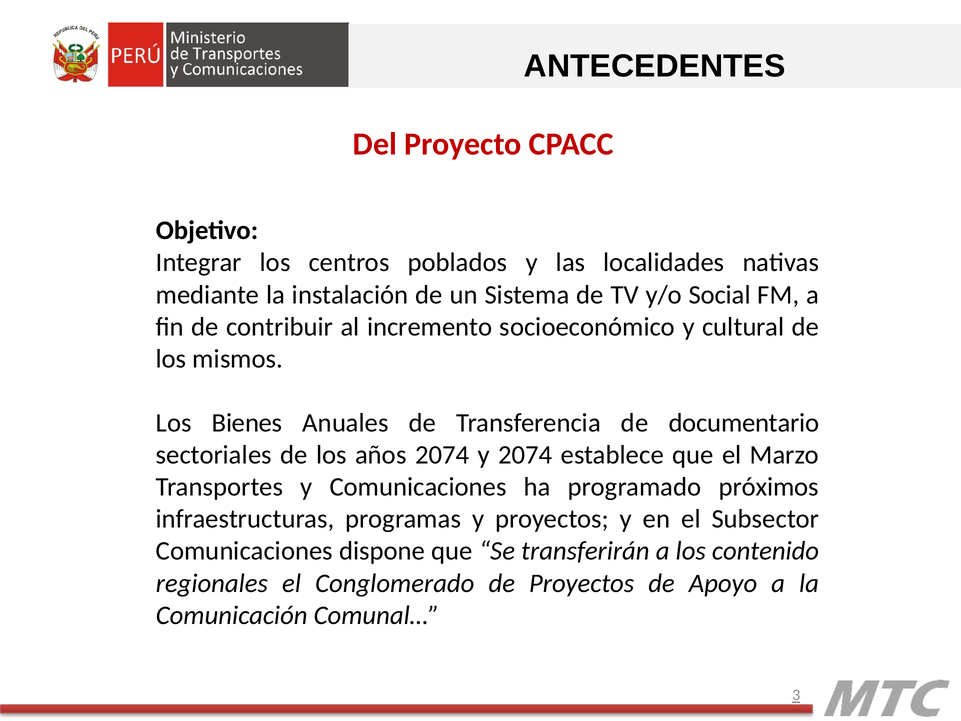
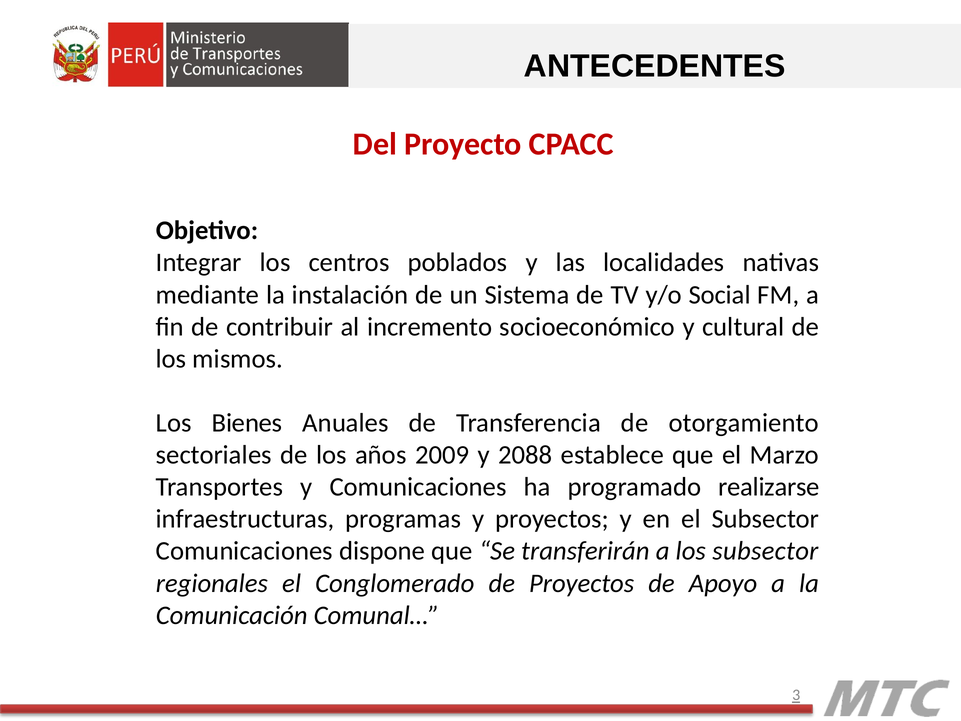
documentario: documentario -> otorgamiento (744, 423)
años 2074: 2074 -> 2009 (442, 455)
y 2074: 2074 -> 2088 (525, 455)
próximos: próximos -> realizarse (769, 487)
los contenido: contenido -> subsector (765, 551)
